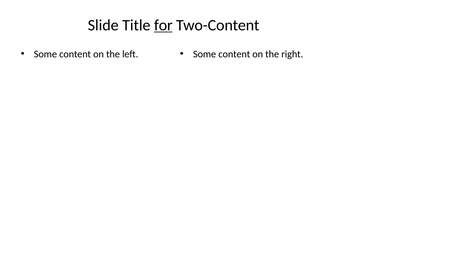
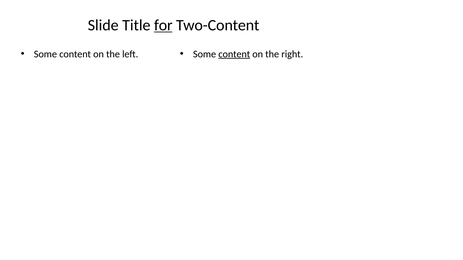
content underline: none -> present (234, 54)
